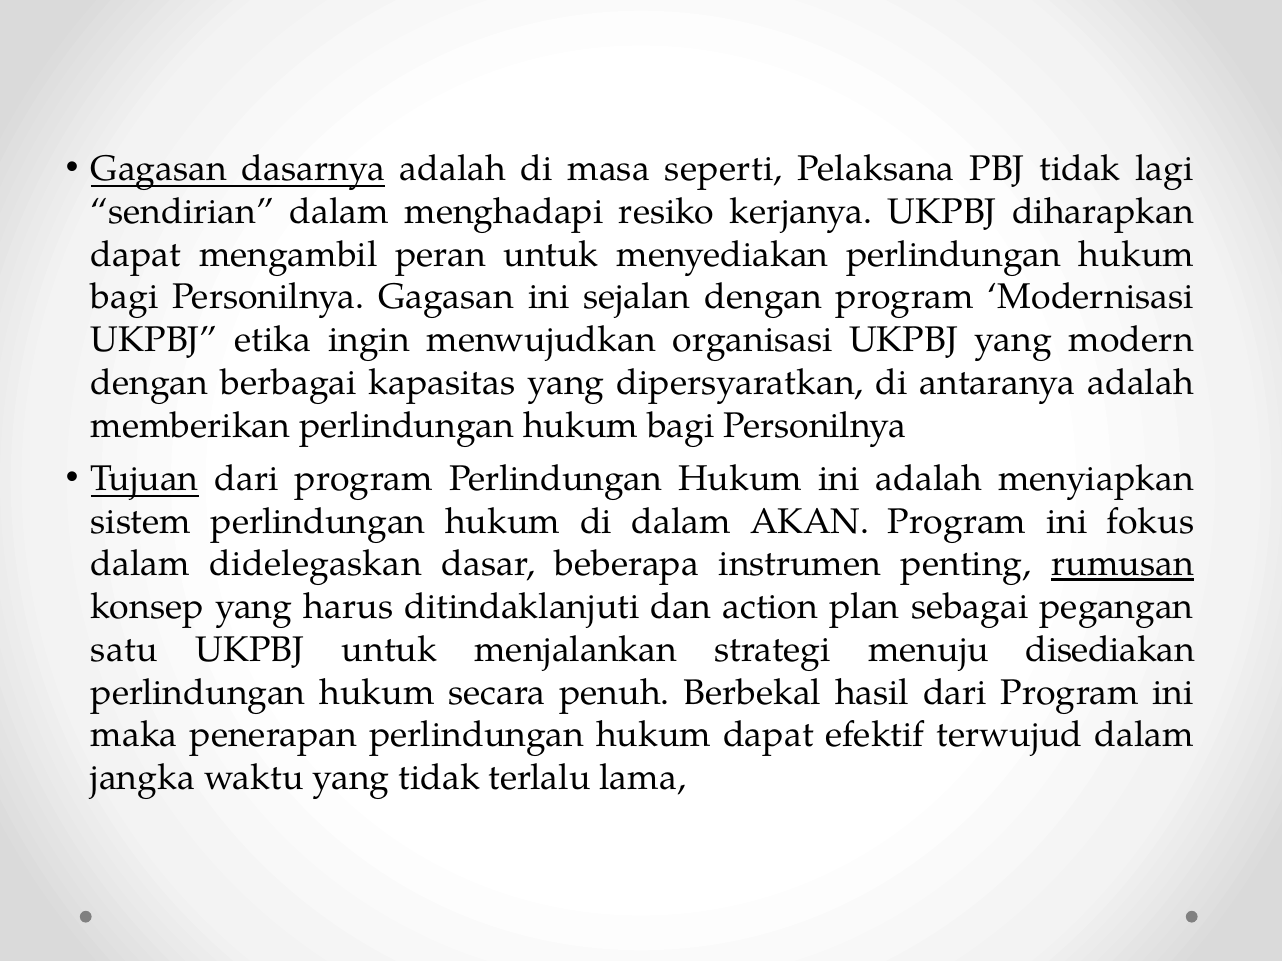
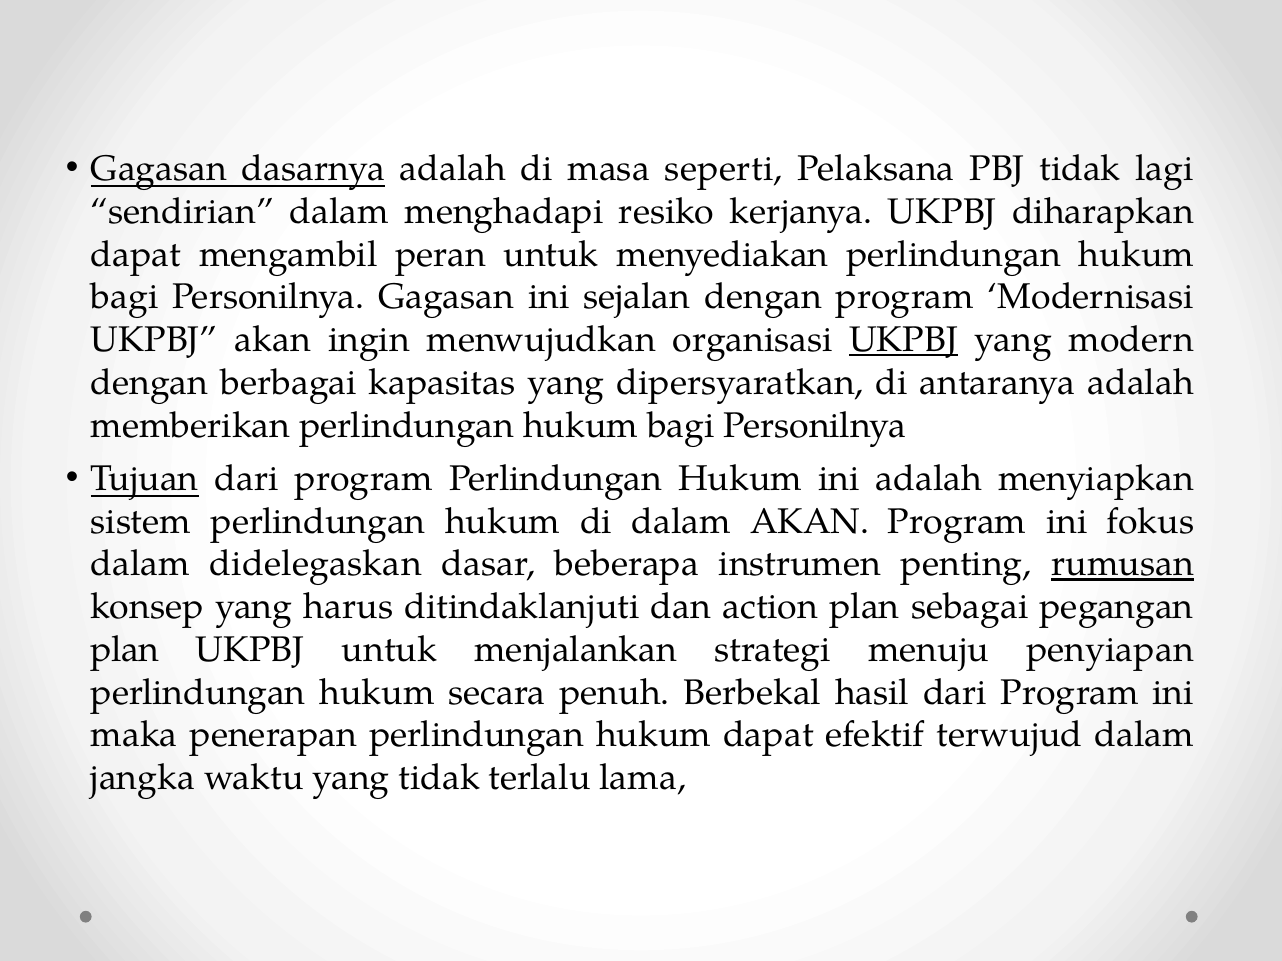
UKPBJ etika: etika -> akan (273, 340)
UKPBJ underline: none -> present (904, 340)
satu: satu -> plan (125, 650)
disediakan: disediakan -> penyiapan (1110, 650)
